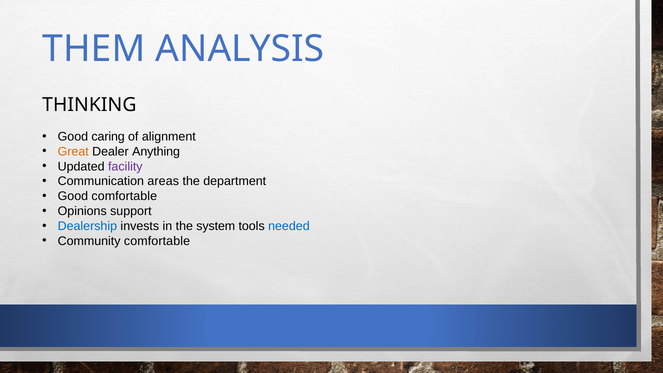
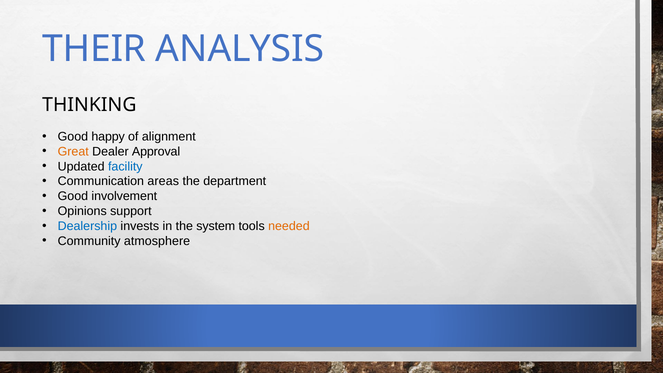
THEM: THEM -> THEIR (94, 49)
caring: caring -> happy (108, 137)
Anything: Anything -> Approval (156, 151)
facility colour: purple -> blue (125, 166)
Good comfortable: comfortable -> involvement (124, 196)
needed colour: blue -> orange (289, 226)
Community comfortable: comfortable -> atmosphere (157, 241)
